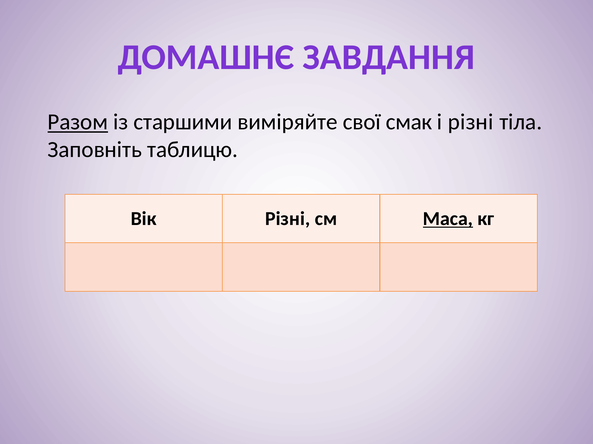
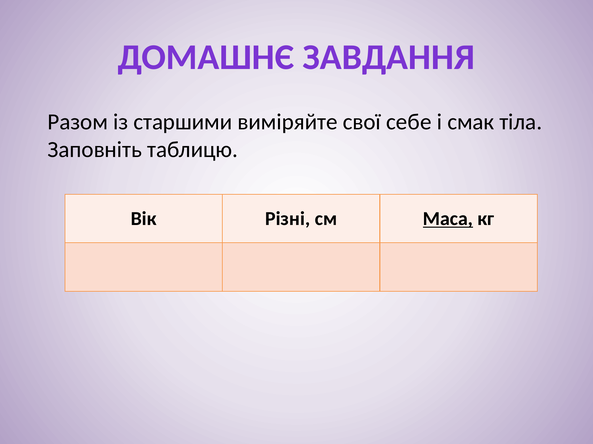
Разом underline: present -> none (78, 122)
смак: смак -> себе (409, 122)
і різні: різні -> смак (471, 122)
